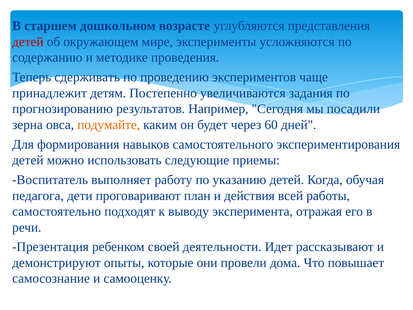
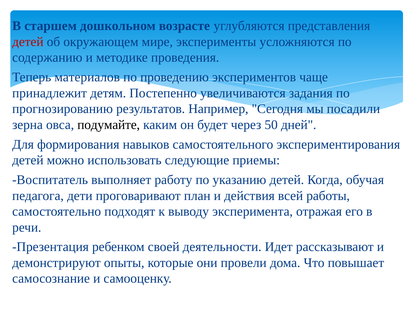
сдерживать: сдерживать -> материалов (87, 77)
подумайте colour: orange -> black (109, 125)
60: 60 -> 50 (271, 125)
